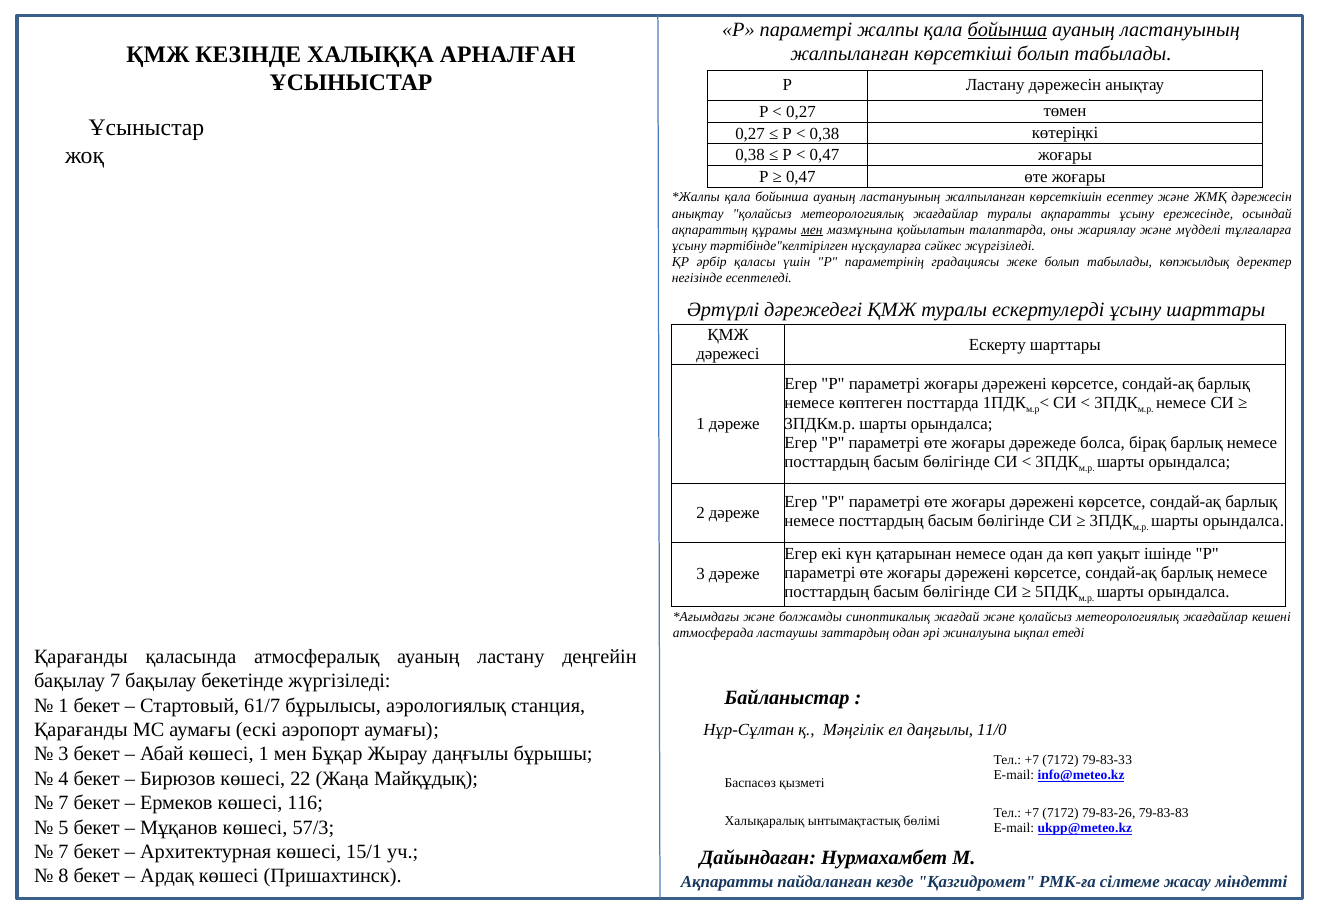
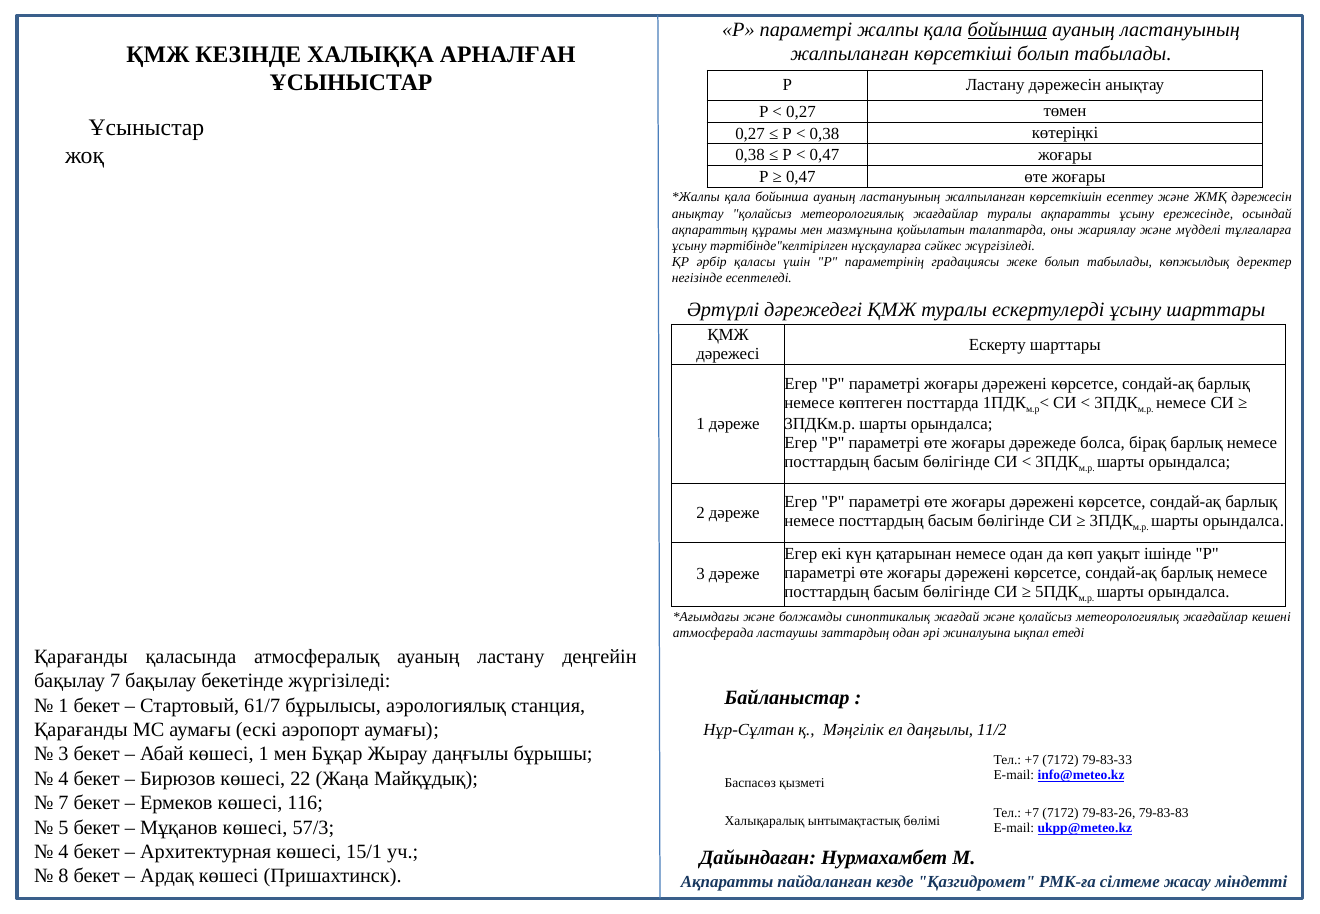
мен underline: present -> none (812, 230)
11/0: 11/0 -> 11/2 (992, 730)
7: 7 -> 4 (63, 852)
